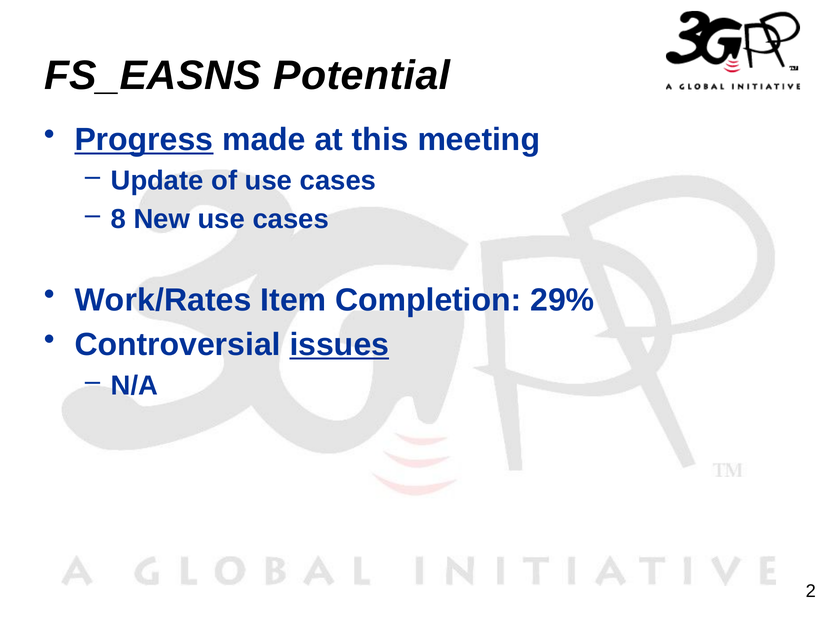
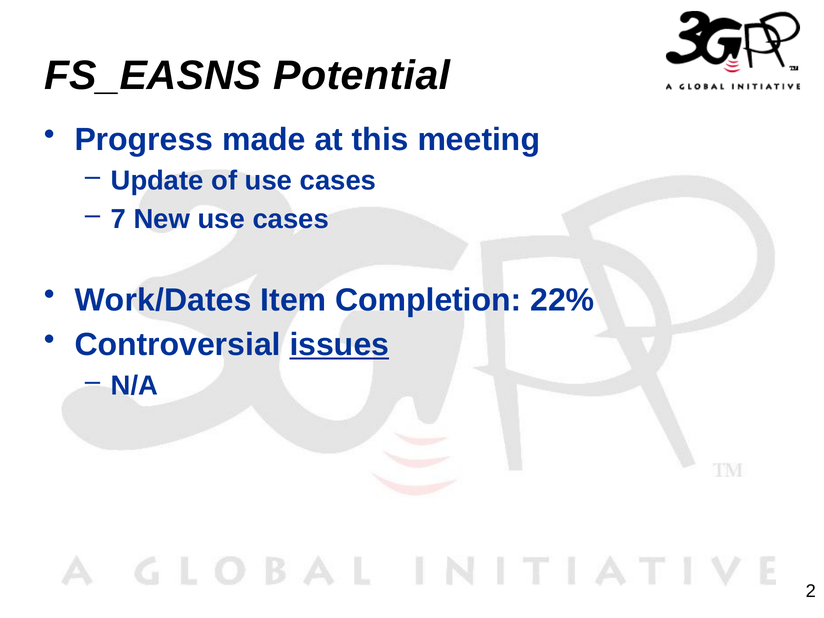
Progress underline: present -> none (144, 140)
8: 8 -> 7 (118, 219)
Work/Rates: Work/Rates -> Work/Dates (163, 300)
29%: 29% -> 22% (562, 300)
